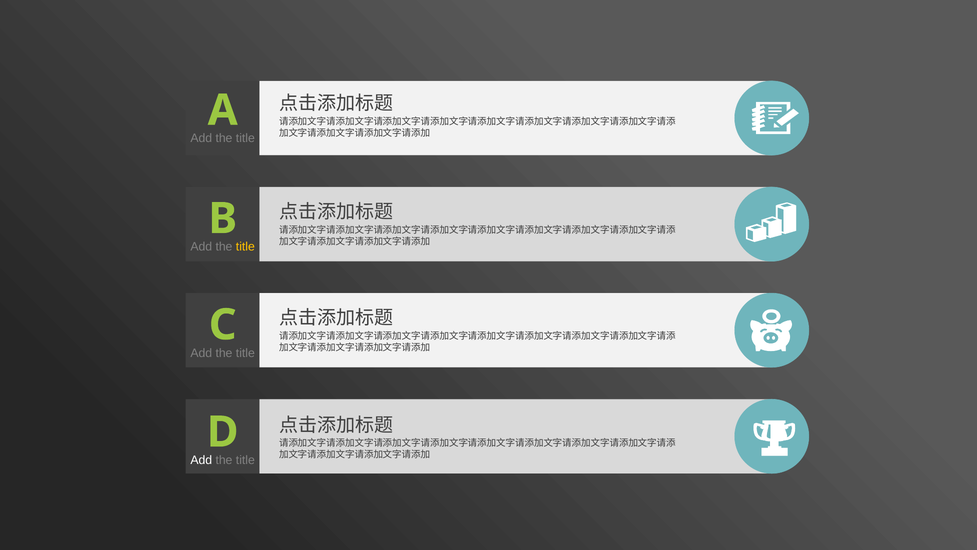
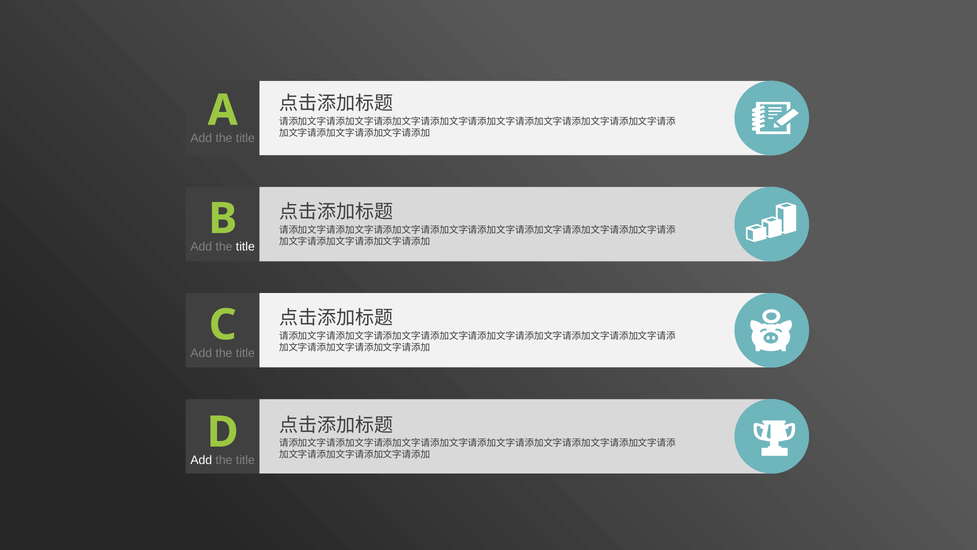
title colour: yellow -> white (245, 247)
